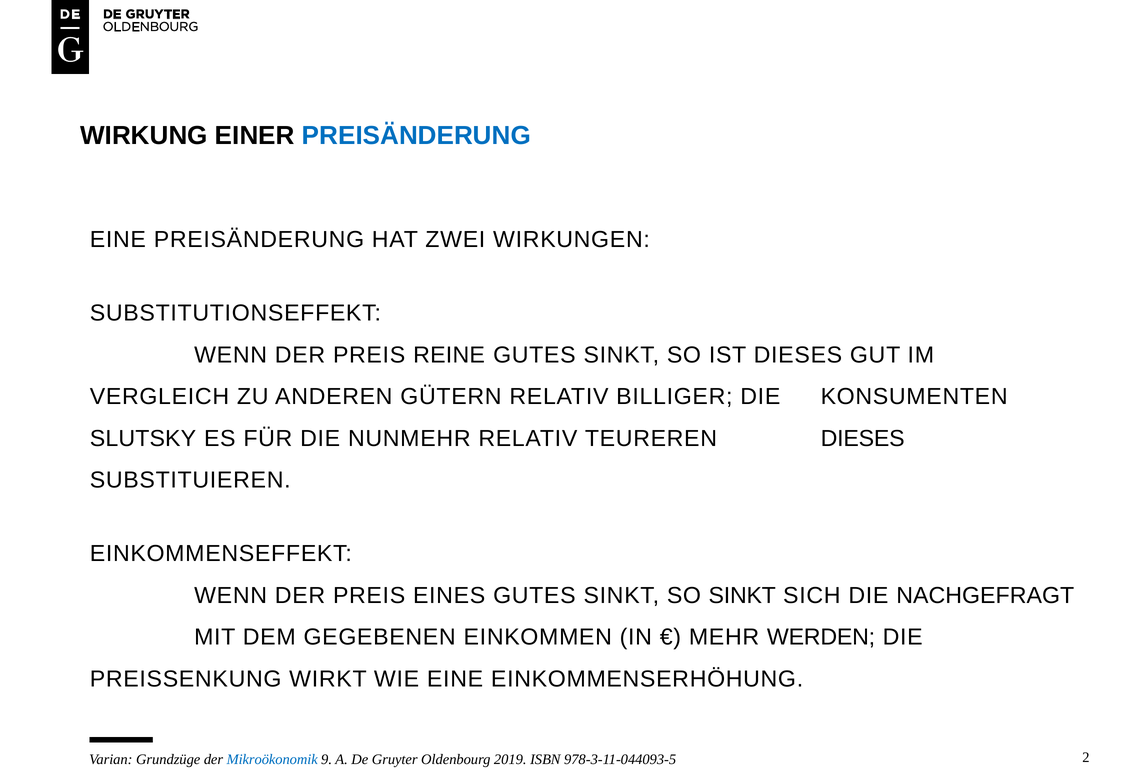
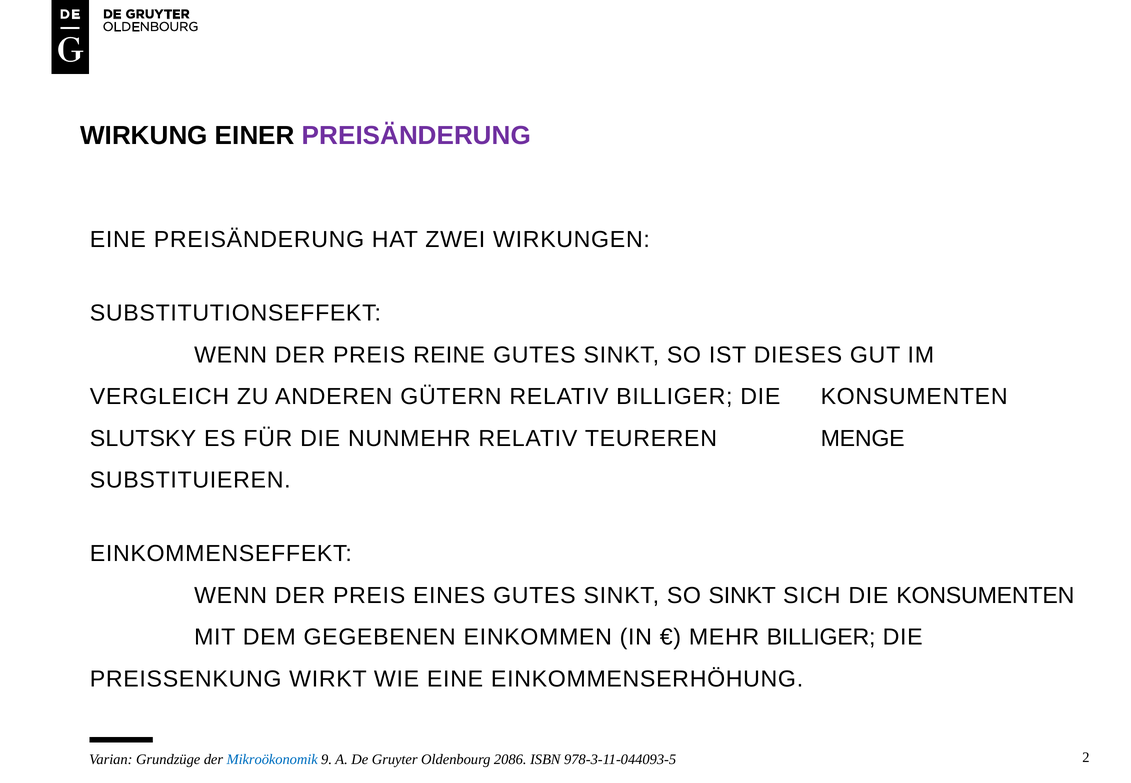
PREISÄNDERUNG colour: blue -> purple (416, 136)
TEUREREN DIESES: DIESES -> MENGE (863, 438)
SICH DIE NACHGEFRAGT: NACHGEFRAGT -> KONSUMENTEN (985, 595)
MEHR WERDEN: WERDEN -> BILLIGER (821, 637)
2019: 2019 -> 2086 (510, 760)
